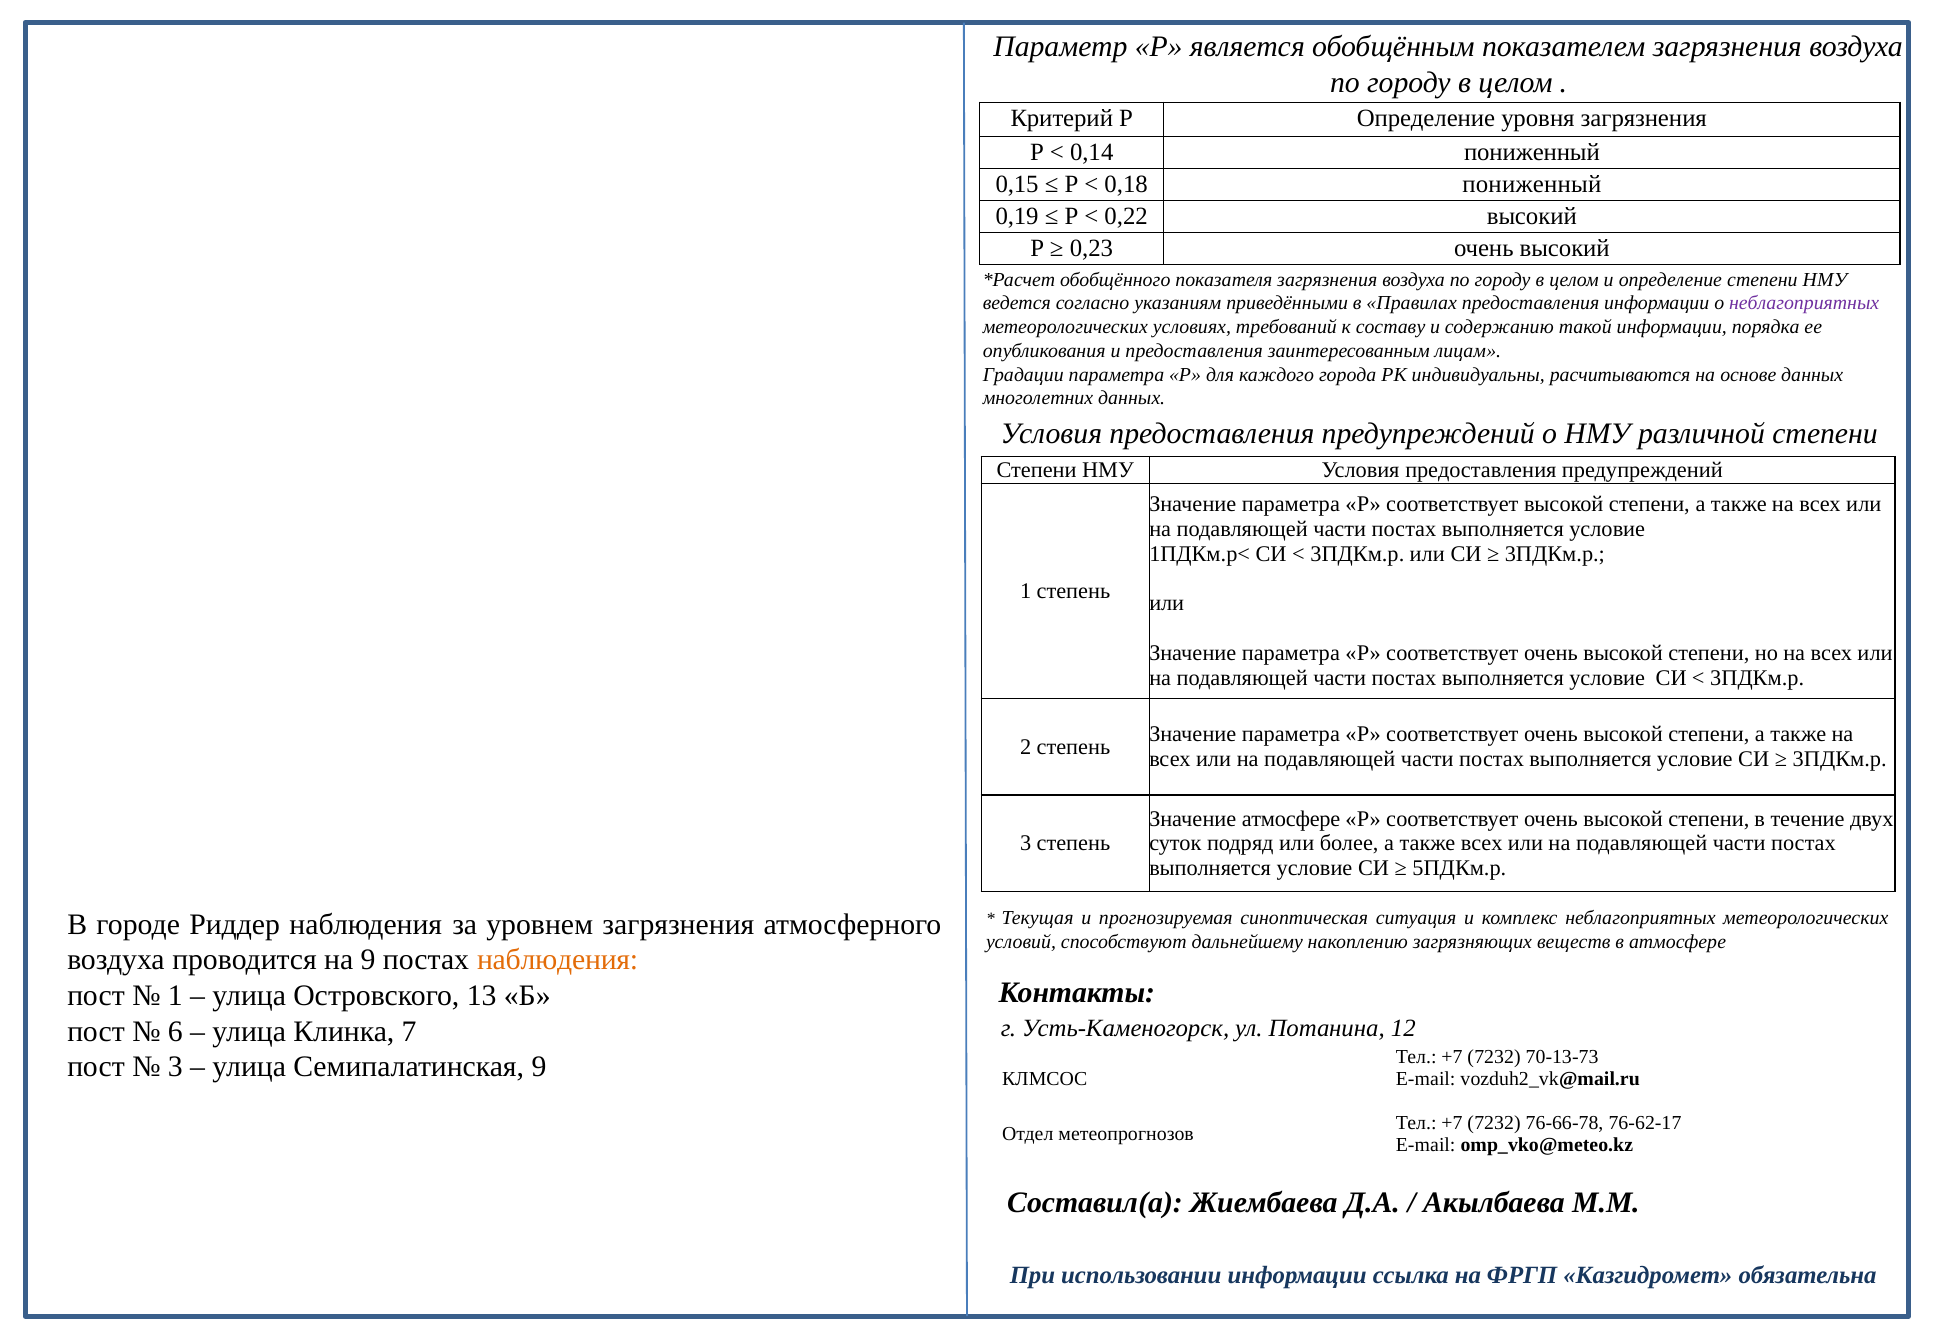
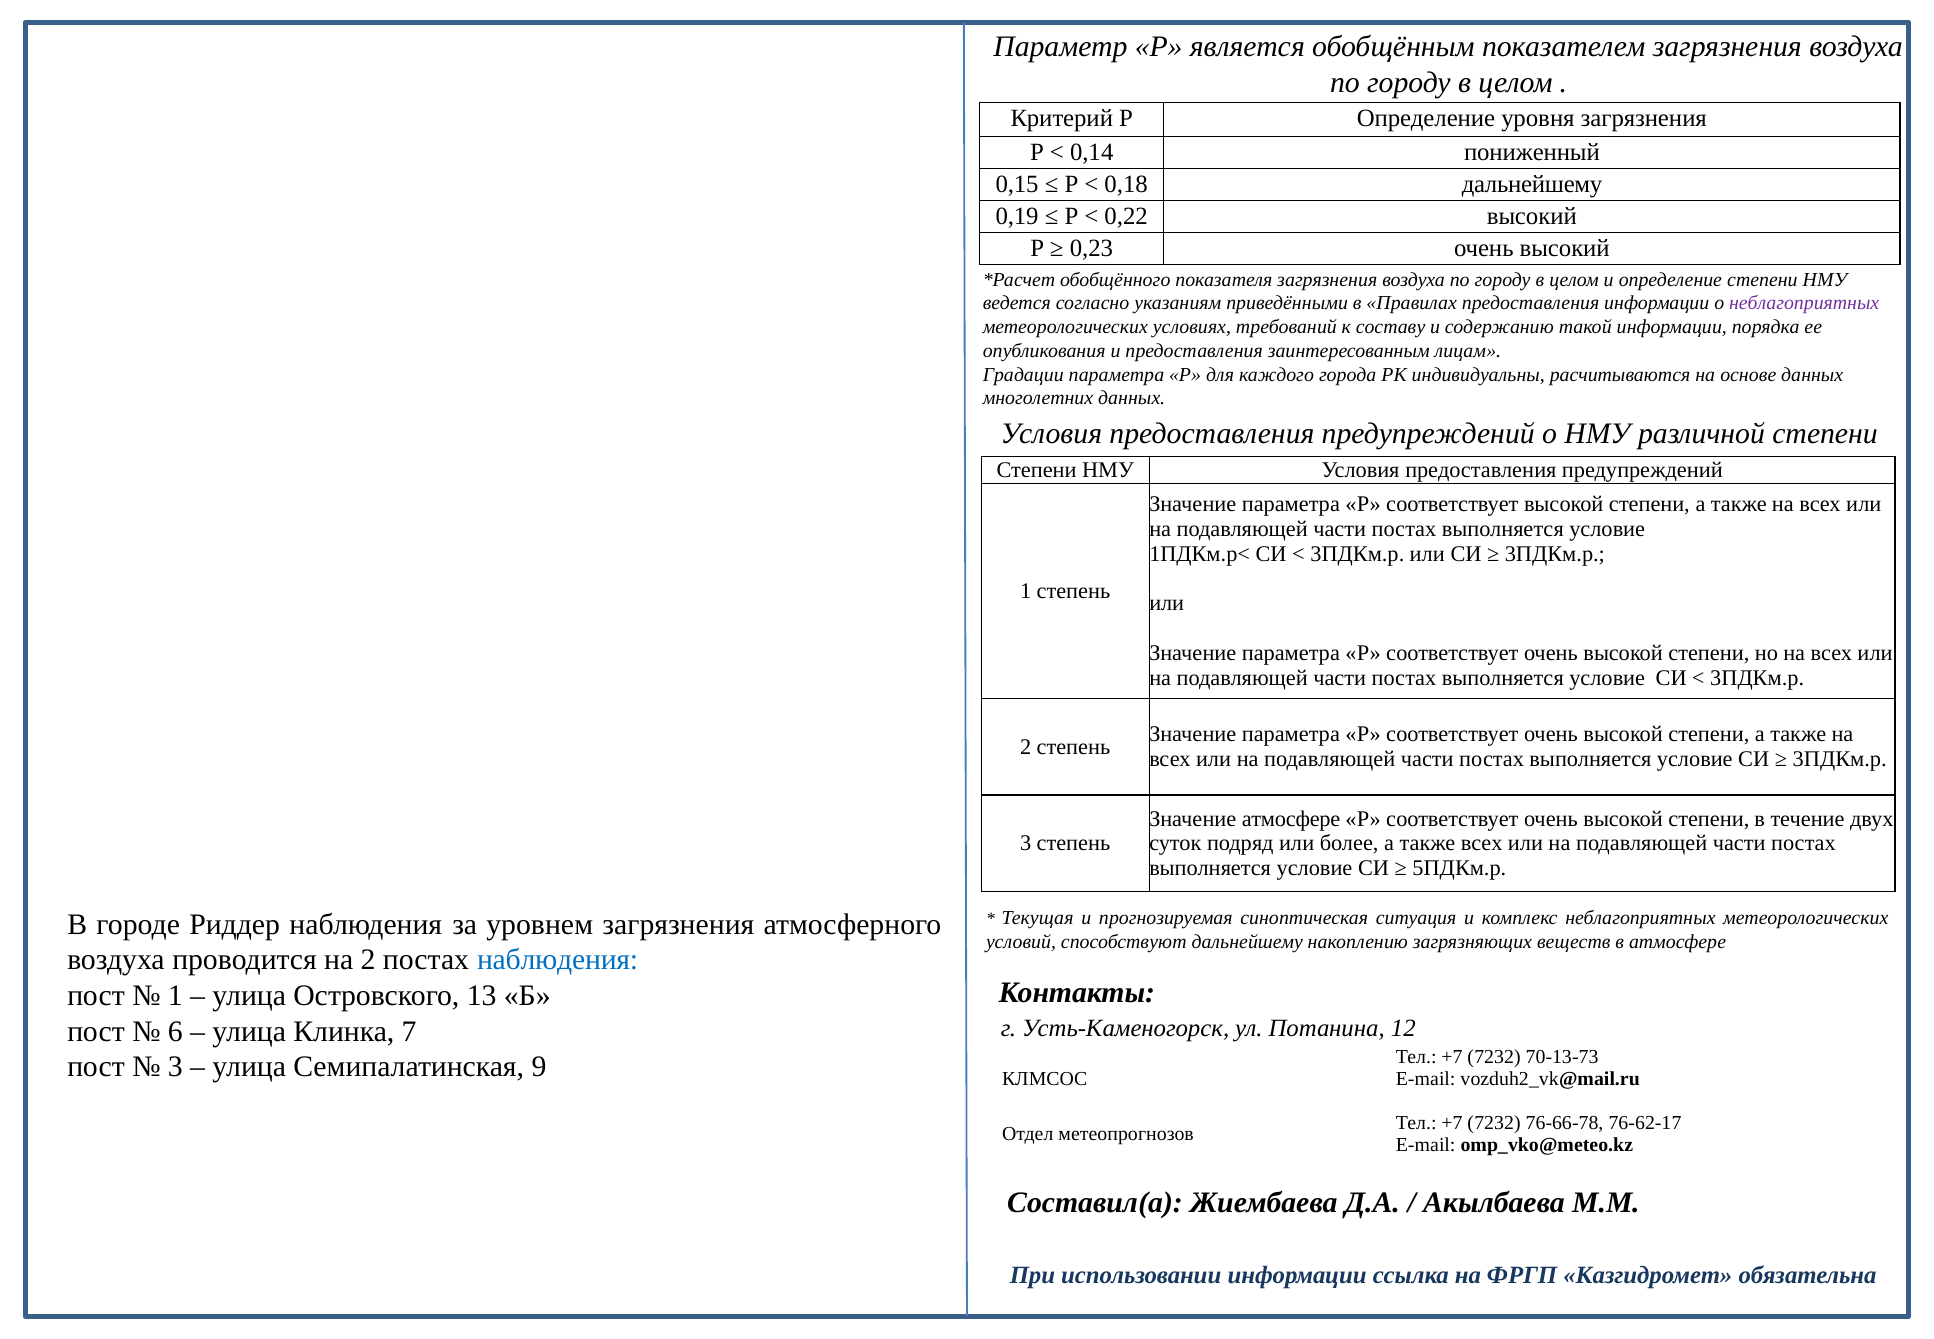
0,18 пониженный: пониженный -> дальнейшему (1532, 184)
на 9: 9 -> 2 (368, 960)
наблюдения colour: orange -> blue (558, 960)
